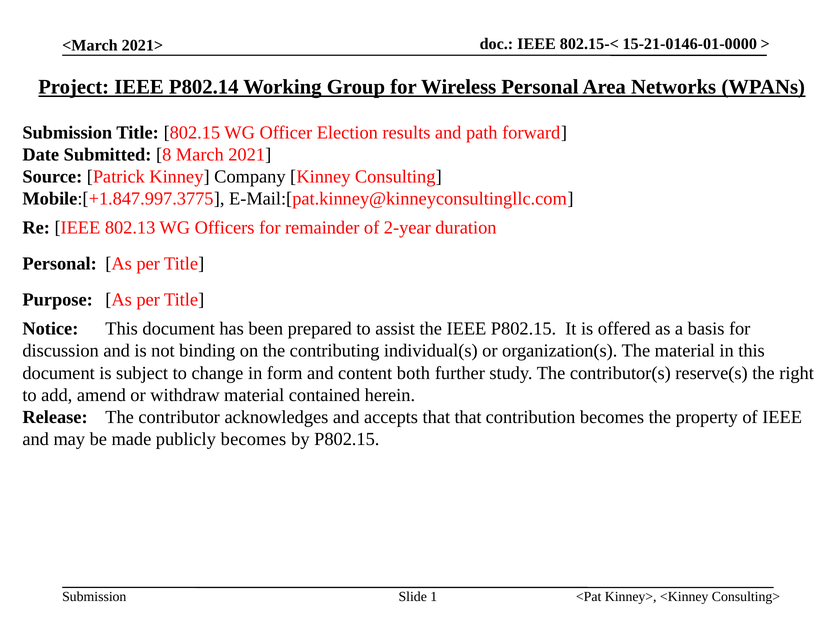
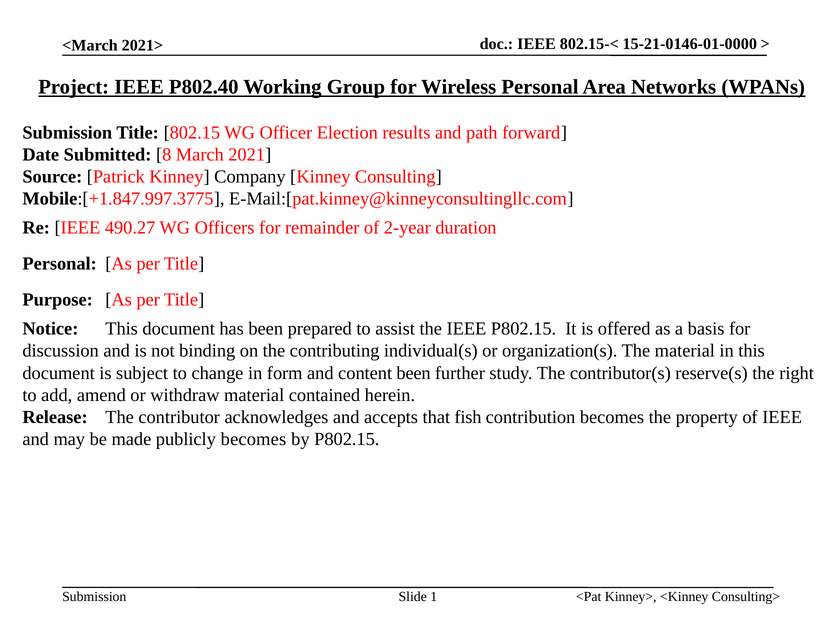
P802.14: P802.14 -> P802.40 (204, 87)
802.13: 802.13 -> 490.27 (130, 228)
content both: both -> been (414, 373)
that that: that -> fish (468, 417)
